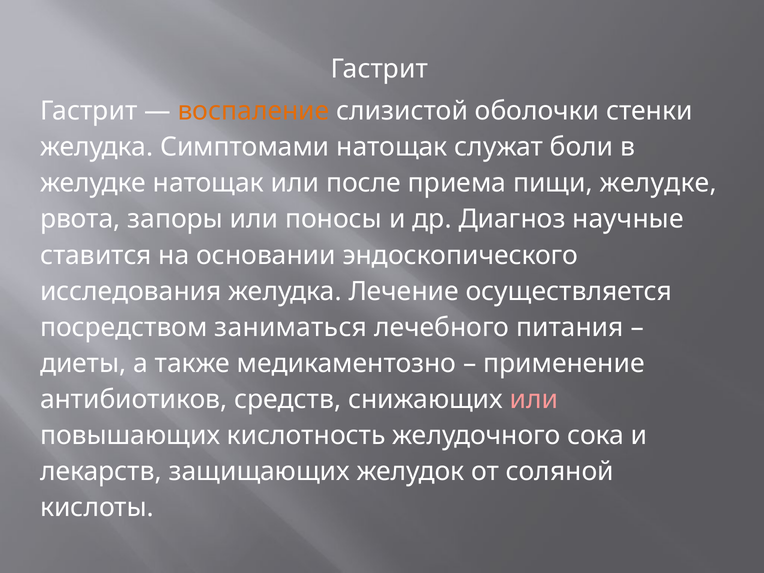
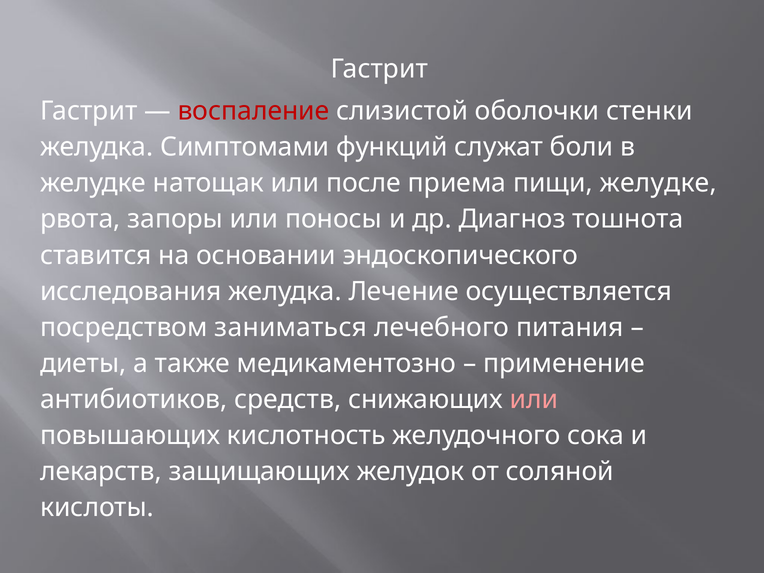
воспаление colour: orange -> red (253, 111)
Симптомами натощак: натощак -> функций (392, 147)
научные: научные -> тошнота (628, 219)
